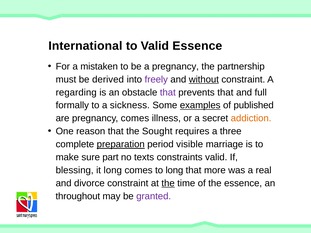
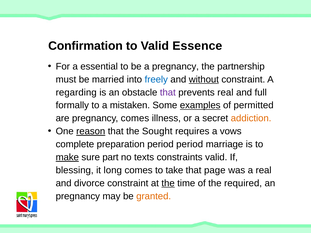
International: International -> Confirmation (85, 46)
mistaken: mistaken -> essential (99, 66)
derived: derived -> married (108, 79)
freely colour: purple -> blue (156, 79)
prevents that: that -> real (225, 92)
sickness: sickness -> mistaken (130, 105)
published: published -> permitted (254, 105)
reason underline: none -> present (91, 131)
three: three -> vows (231, 131)
preparation underline: present -> none (121, 144)
period visible: visible -> period (190, 144)
make underline: none -> present (67, 157)
to long: long -> take (174, 170)
more: more -> page (215, 170)
the essence: essence -> required (243, 183)
throughout: throughout -> pregnancy (78, 196)
granted colour: purple -> orange (154, 196)
